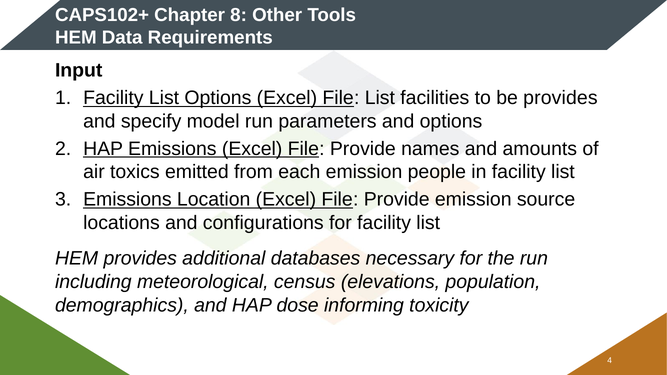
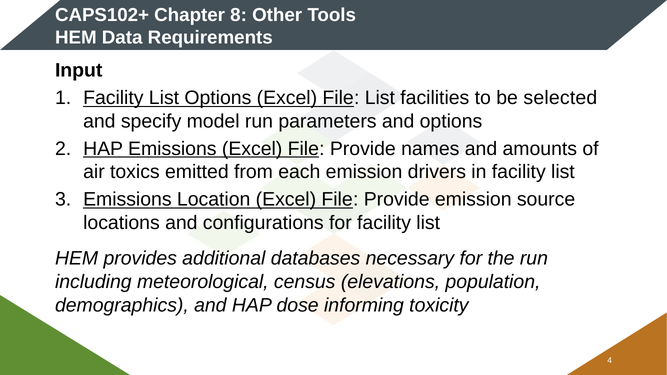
be provides: provides -> selected (560, 98)
people: people -> drivers (437, 172)
